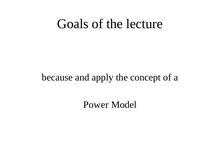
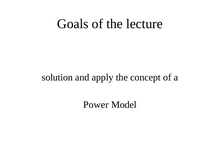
because: because -> solution (57, 77)
